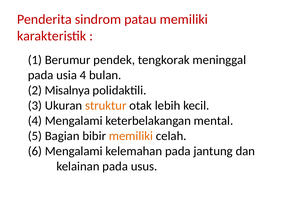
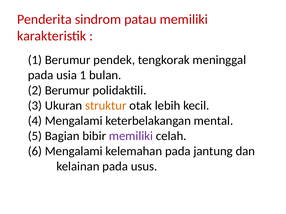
usia 4: 4 -> 1 (83, 75)
2 Misalnya: Misalnya -> Berumur (67, 91)
memiliki colour: orange -> purple (131, 136)
